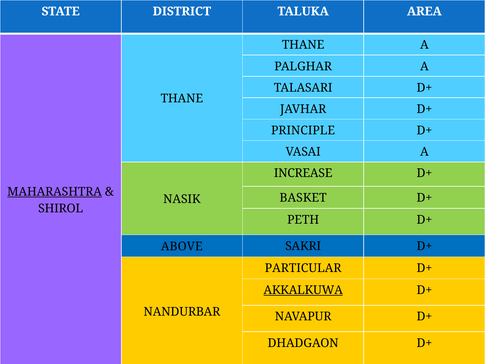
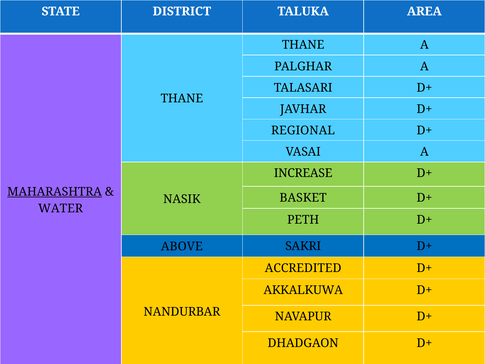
PRINCIPLE: PRINCIPLE -> REGIONAL (303, 130)
SHIROL: SHIROL -> WATER (61, 208)
PARTICULAR: PARTICULAR -> ACCREDITED (303, 268)
AKKALKUWA underline: present -> none (303, 290)
